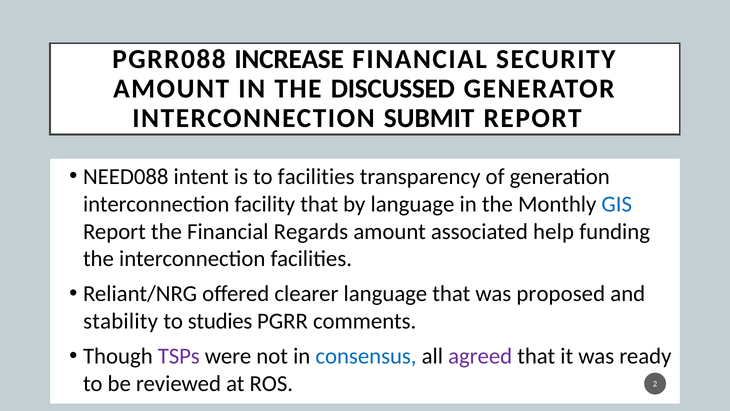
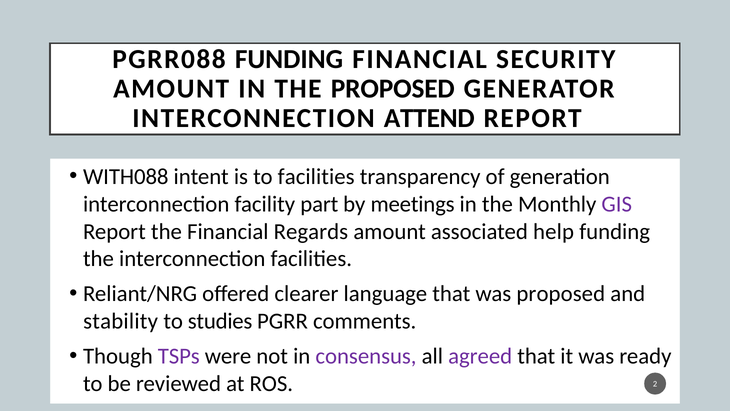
PGRR088 INCREASE: INCREASE -> FUNDING (289, 59)
THE DISCUSSED: DISCUSSED -> PROPOSED (393, 89)
SUBMIT: SUBMIT -> ATTEND (429, 118)
NEED088: NEED088 -> WITH088 (126, 177)
facility that: that -> part (319, 204)
by language: language -> meetings (413, 204)
GIS colour: blue -> purple (617, 204)
consensus colour: blue -> purple (366, 356)
